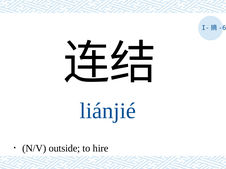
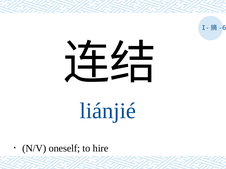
outside: outside -> oneself (64, 149)
